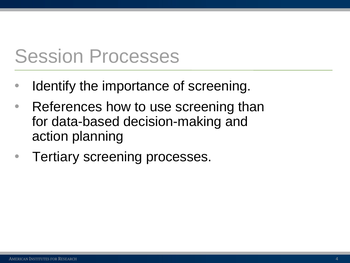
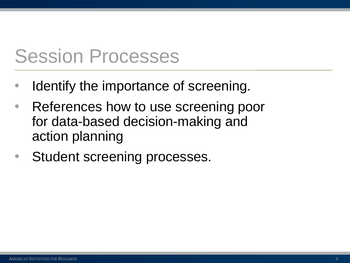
than: than -> poor (251, 107)
Tertiary: Tertiary -> Student (56, 157)
